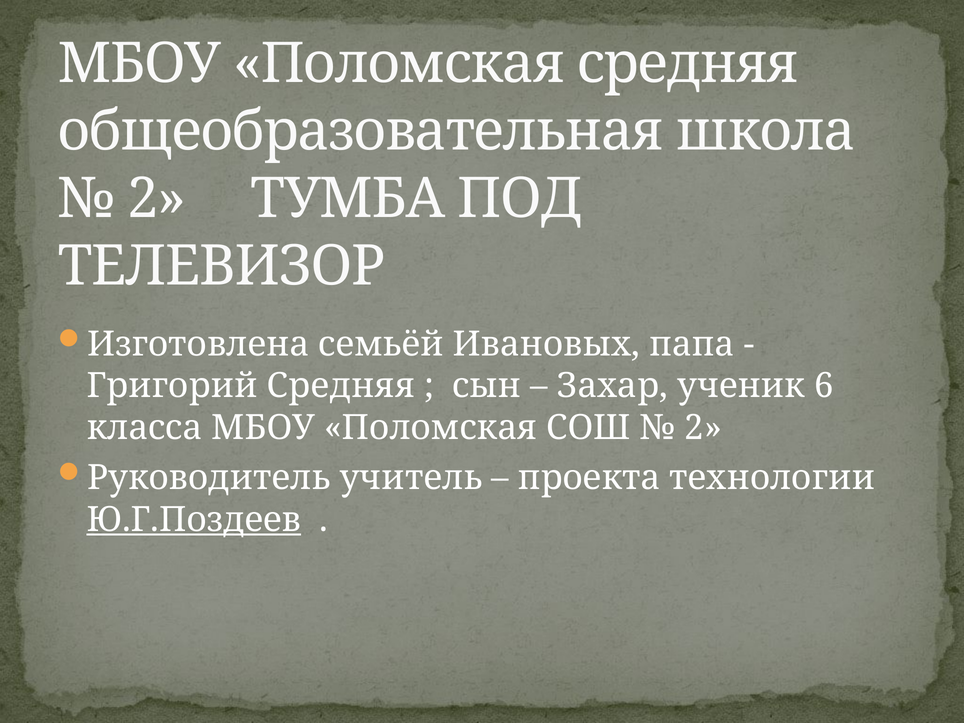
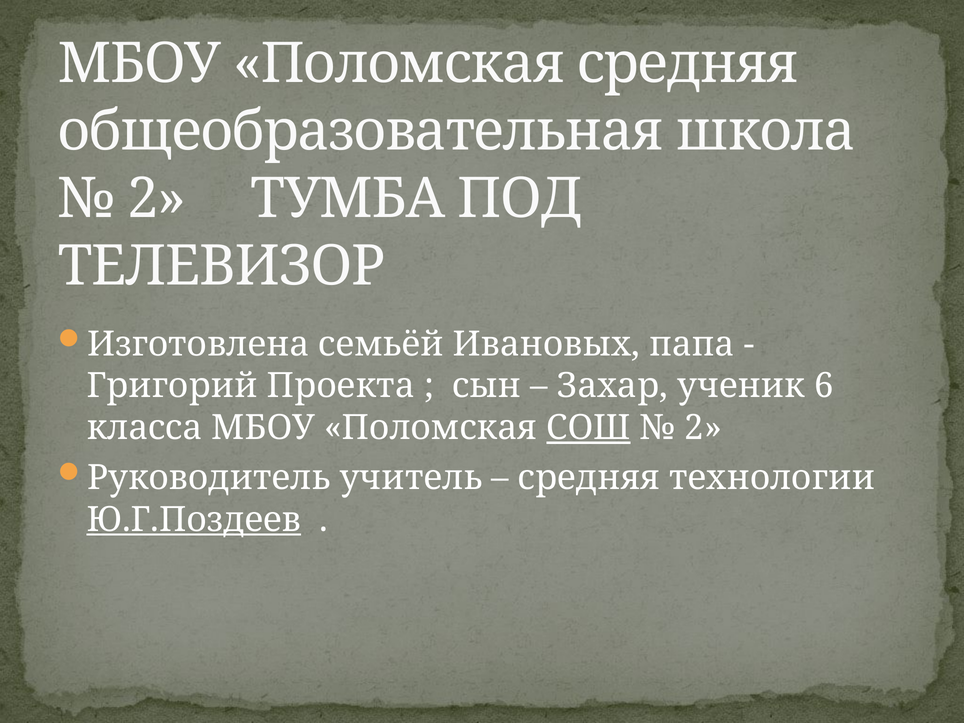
Григорий Средняя: Средняя -> Проекта (341, 386)
СОШ underline: none -> present (588, 428)
проекта: проекта -> средняя (589, 478)
